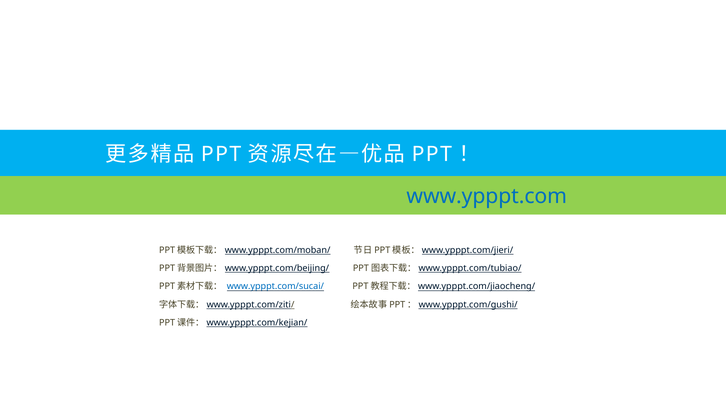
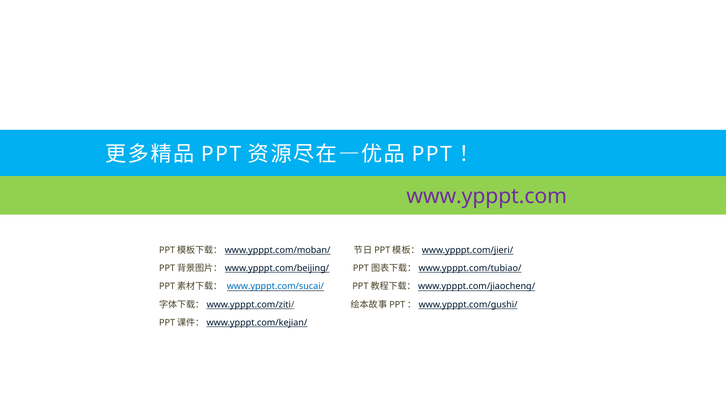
www.ypppt.com colour: blue -> purple (487, 197)
